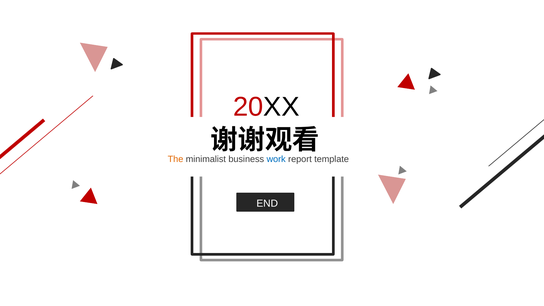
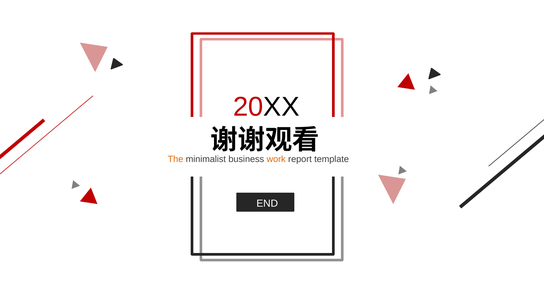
work colour: blue -> orange (276, 159)
